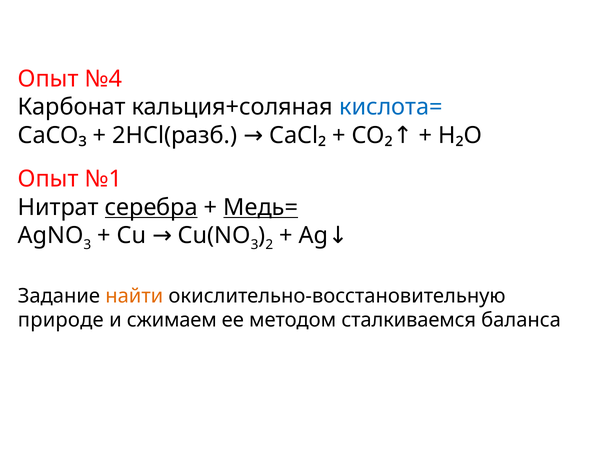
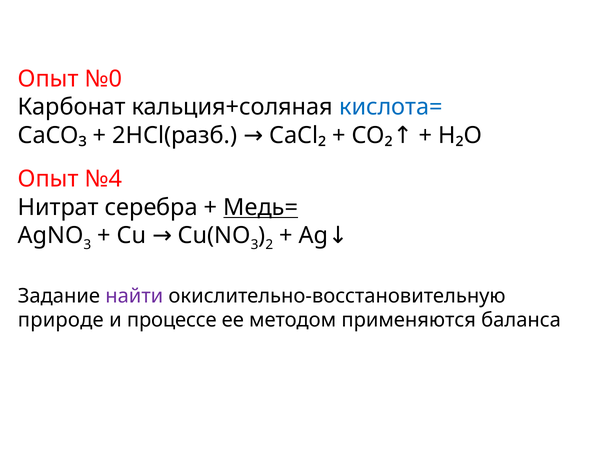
№4: №4 -> №0 (103, 79)
№1: №1 -> №4 (103, 179)
серебра underline: present -> none (151, 207)
найти colour: orange -> purple (134, 296)
сжимаем: сжимаем -> процессе (172, 320)
сталкиваемся: сталкиваемся -> применяются (409, 320)
